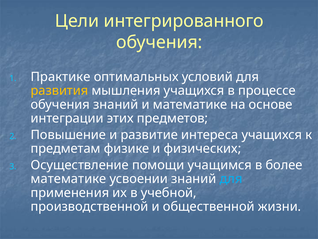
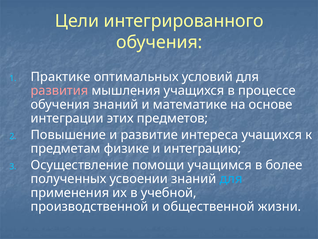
развития colour: yellow -> pink (59, 90)
физических: физических -> интеграцию (203, 148)
математике: математике -> полученных (69, 179)
